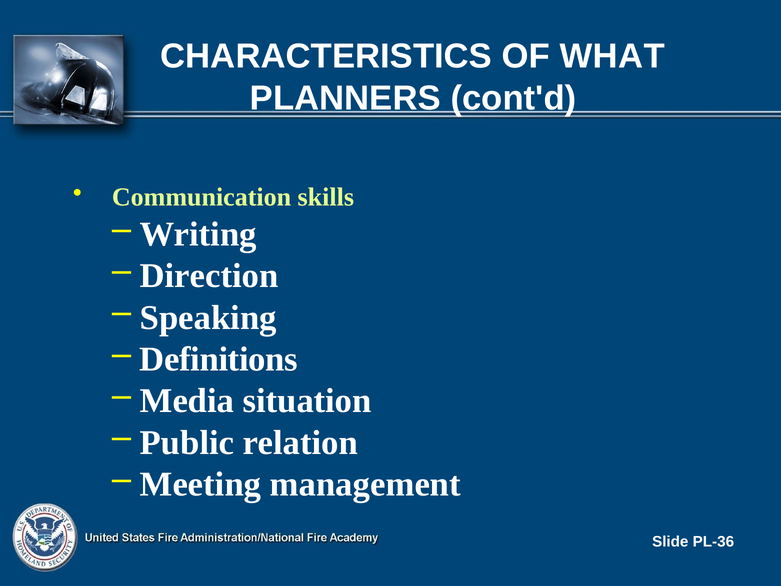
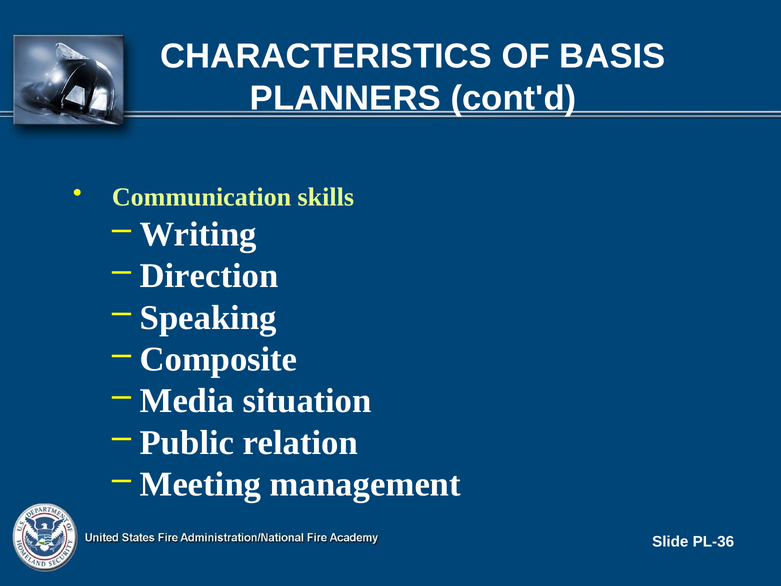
WHAT: WHAT -> BASIS (613, 56)
Definitions: Definitions -> Composite (218, 359)
